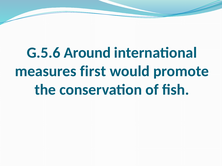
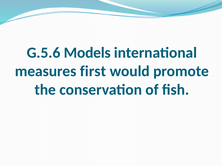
Around: Around -> Models (87, 53)
